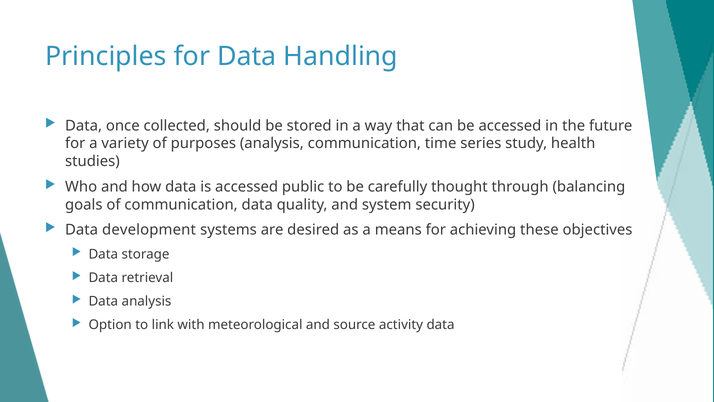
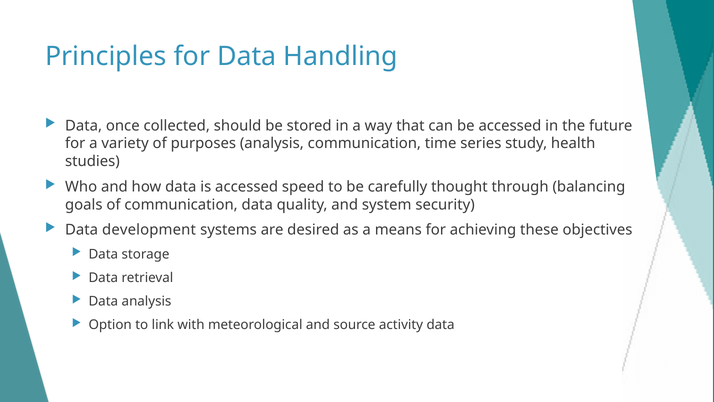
public: public -> speed (303, 187)
